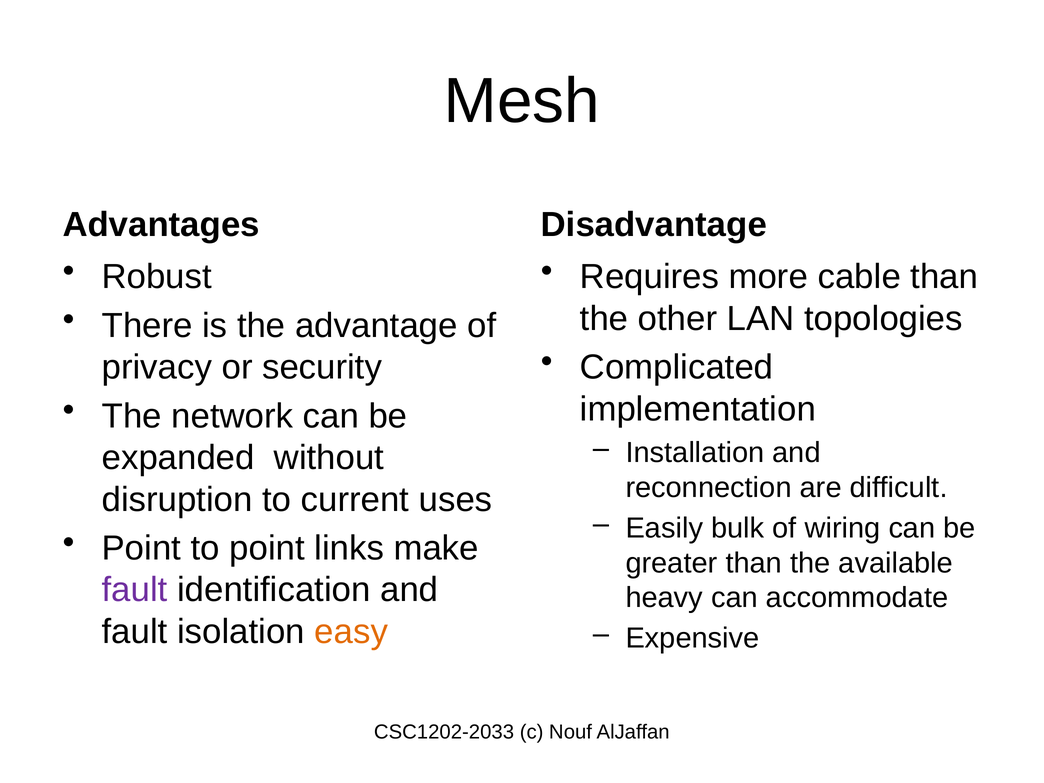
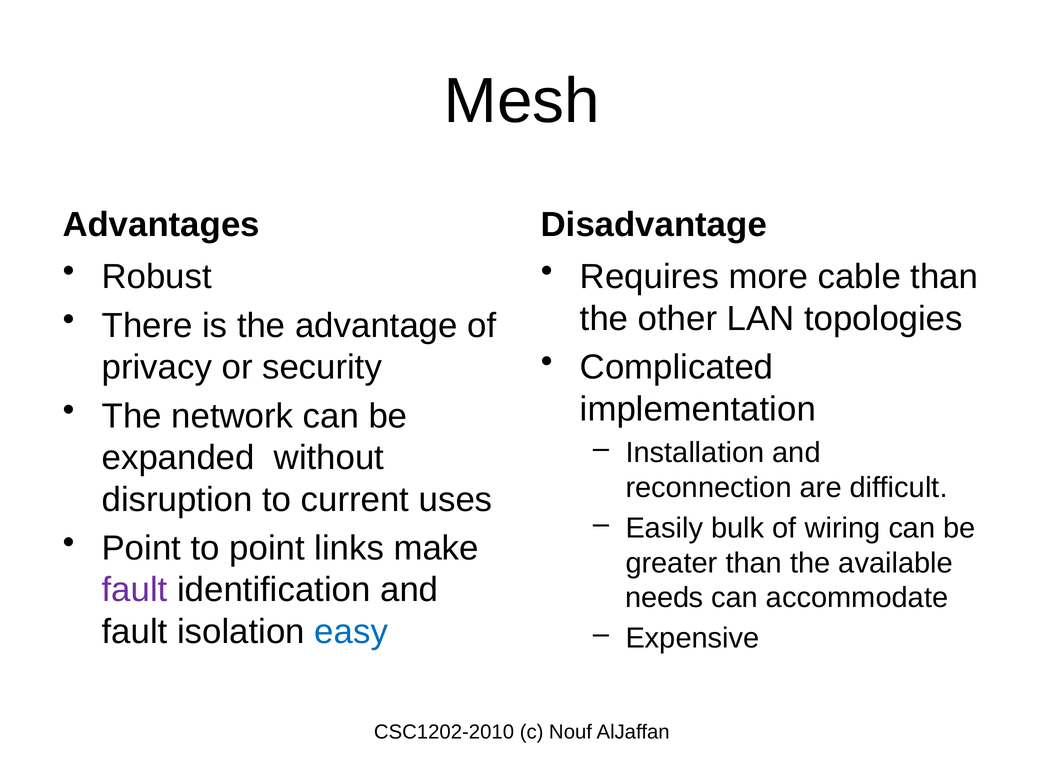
heavy: heavy -> needs (664, 598)
easy colour: orange -> blue (351, 632)
CSC1202-2033: CSC1202-2033 -> CSC1202-2010 (444, 732)
